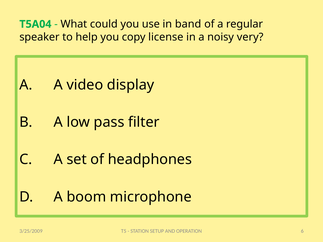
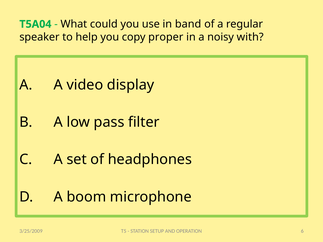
license: license -> proper (166, 37)
very: very -> with (250, 37)
